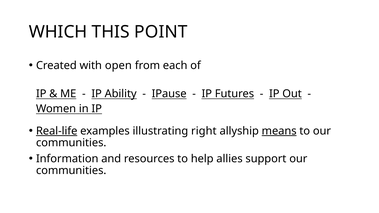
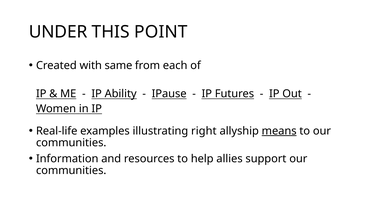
WHICH: WHICH -> UNDER (58, 32)
open: open -> same (118, 66)
Real-life underline: present -> none (57, 131)
